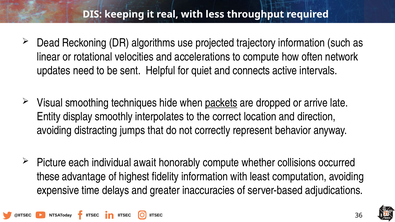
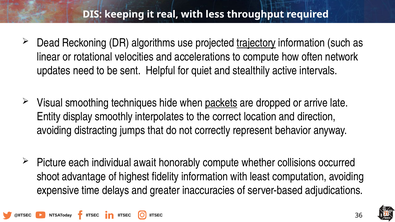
trajectory underline: none -> present (256, 43)
connects: connects -> stealthily (251, 71)
these: these -> shoot (48, 177)
